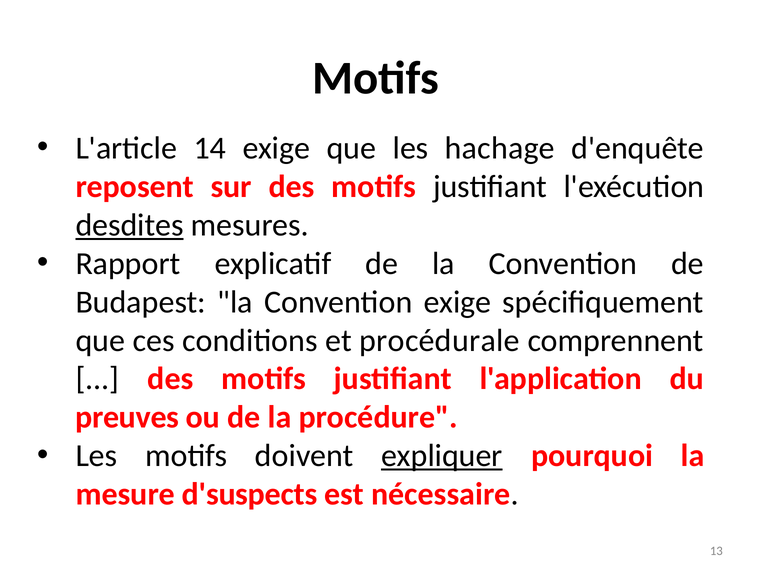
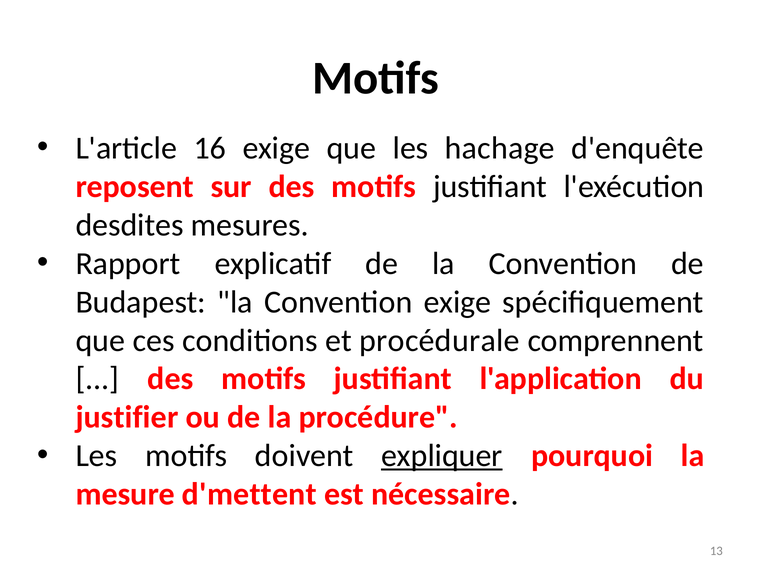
14: 14 -> 16 (210, 148)
desdites underline: present -> none (130, 225)
preuves: preuves -> justifier (127, 417)
d'suspects: d'suspects -> d'mettent (249, 494)
